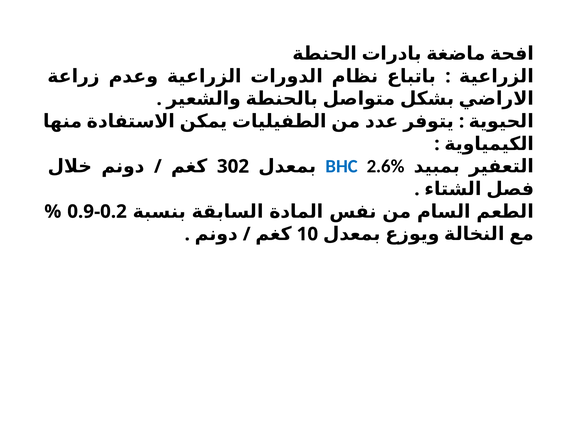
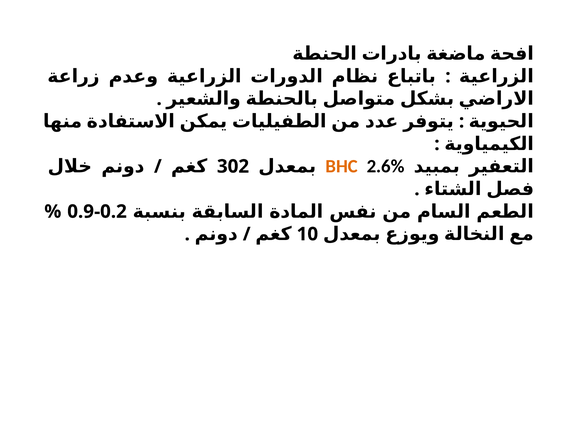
BHC colour: blue -> orange (342, 166)
